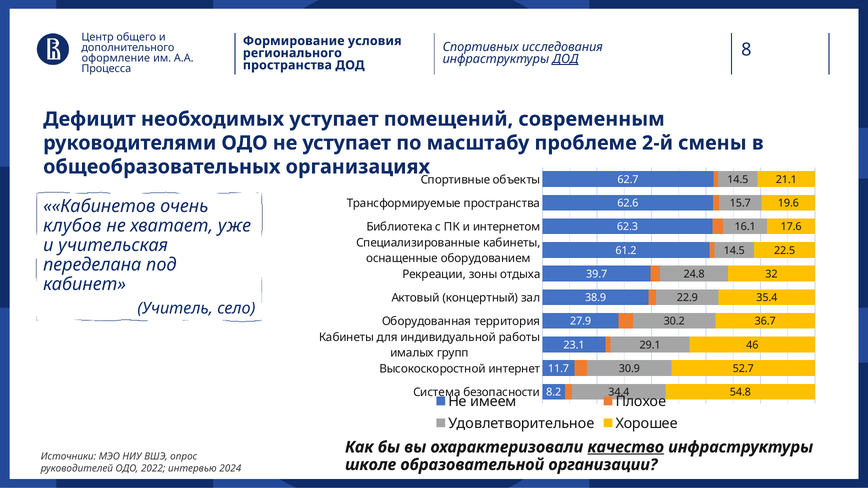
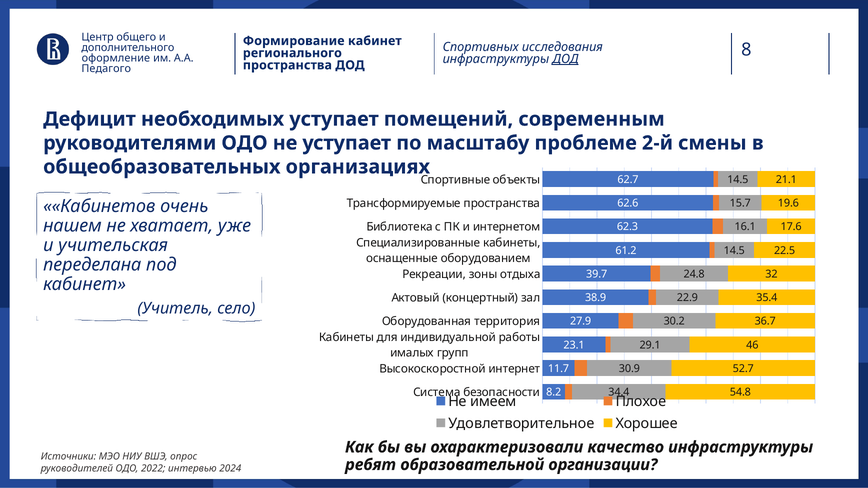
Формирование условия: условия -> кабинет (375, 41)
Процесса: Процесса -> Педагого (106, 68)
клубов: клубов -> нашем (72, 226)
качество underline: present -> none (626, 447)
школе: школе -> ребят (371, 465)
